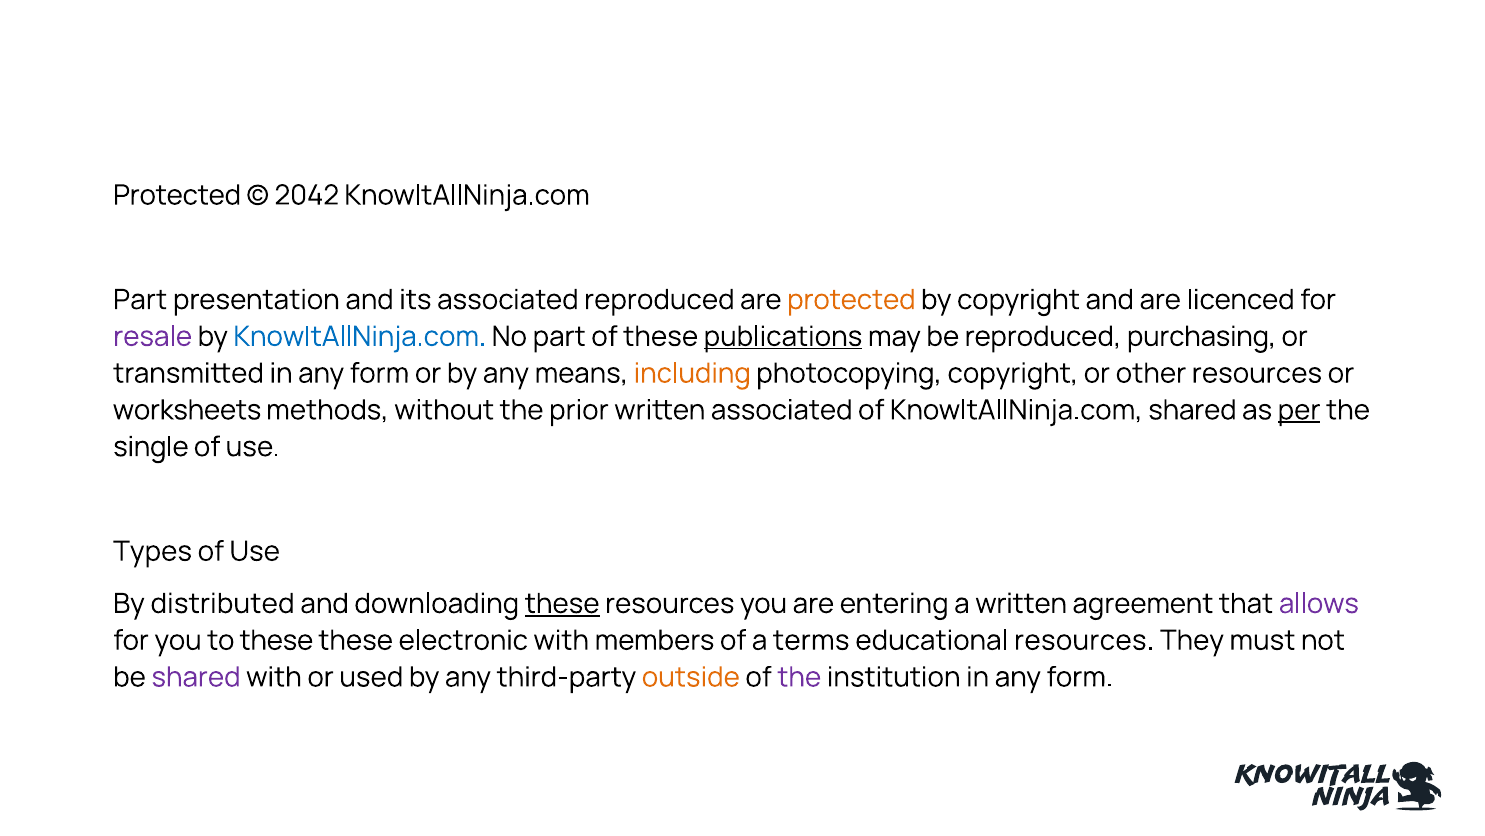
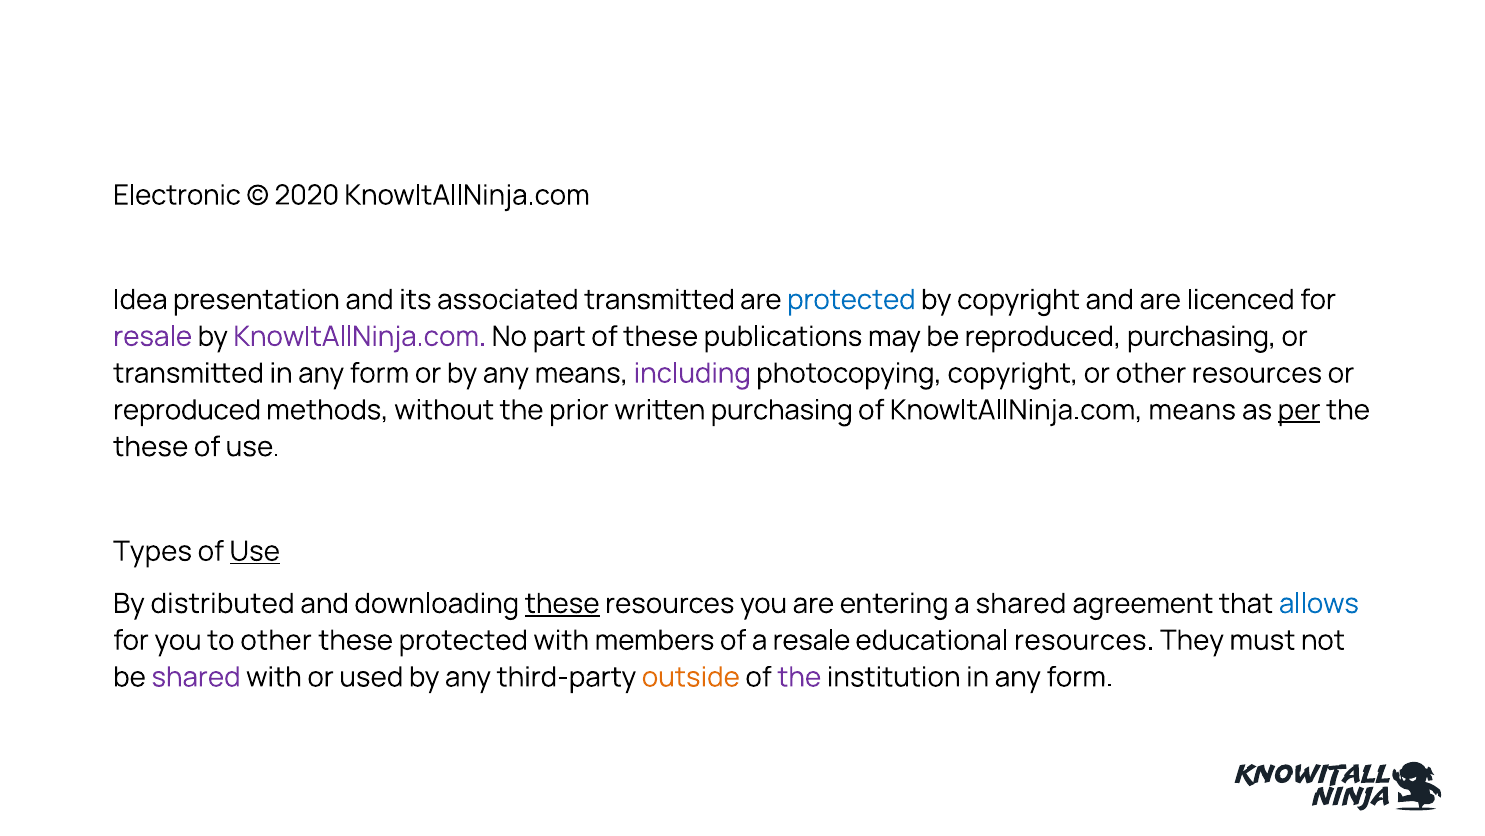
Protected: Protected -> Electronic (177, 195)
2042: 2042 -> 2020 (307, 195)
Part: Part -> Idea (140, 300)
associated reproduced: reproduced -> transmitted (659, 300)
protected colour: orange -> blue (851, 300)
KnowItAllNinja.com colour: blue -> purple (360, 336)
publications underline: present -> none (783, 336)
including colour: orange -> purple (692, 373)
worksheets: worksheets -> reproduced (187, 410)
written associated: associated -> purchasing (782, 410)
KnowItAllNinja.com shared: shared -> means (1192, 410)
single: single -> these (151, 447)
Use underline: none -> present (255, 551)
a written: written -> shared (1021, 603)
allows colour: purple -> blue (1319, 603)
to these: these -> other (276, 640)
these electronic: electronic -> protected (463, 640)
a terms: terms -> resale (811, 640)
